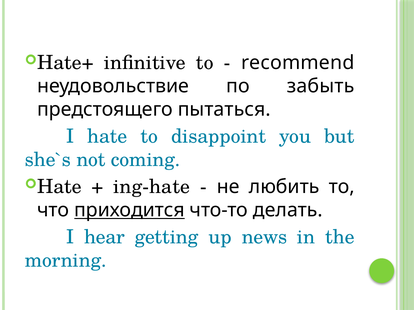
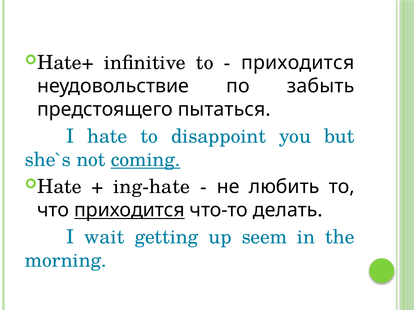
recommend: recommend -> приходится (298, 63)
coming underline: none -> present (146, 160)
hear: hear -> wait (104, 237)
news: news -> seem (264, 237)
